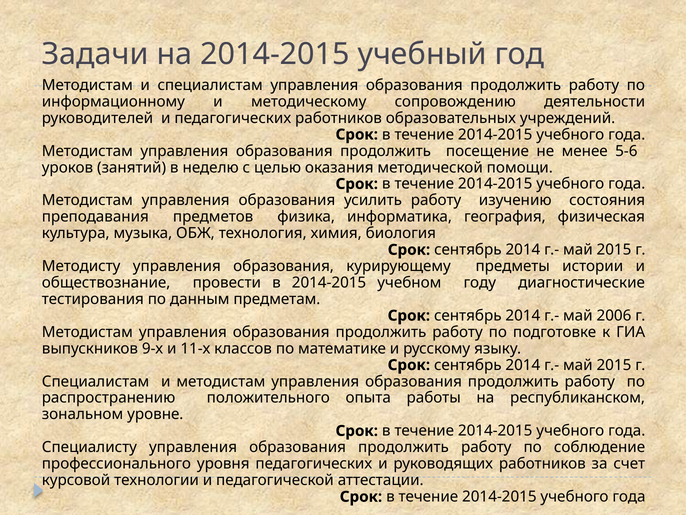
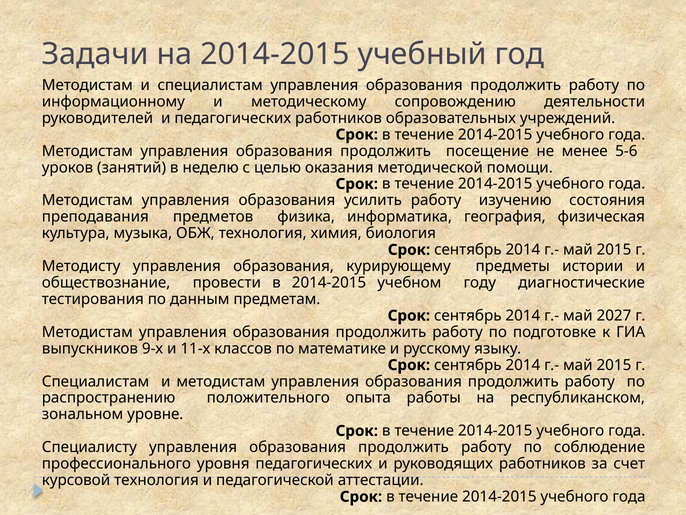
2006: 2006 -> 2027 (614, 315)
курсовой технологии: технологии -> технология (156, 480)
